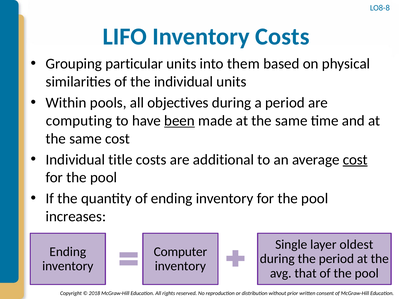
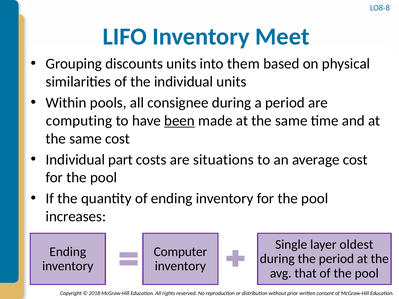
Inventory Costs: Costs -> Meet (282, 37)
particular: particular -> discounts (134, 64)
objectives: objectives -> consignee (178, 103)
title: title -> part (121, 160)
additional: additional -> situations (223, 160)
cost underline: present -> none (355, 160)
